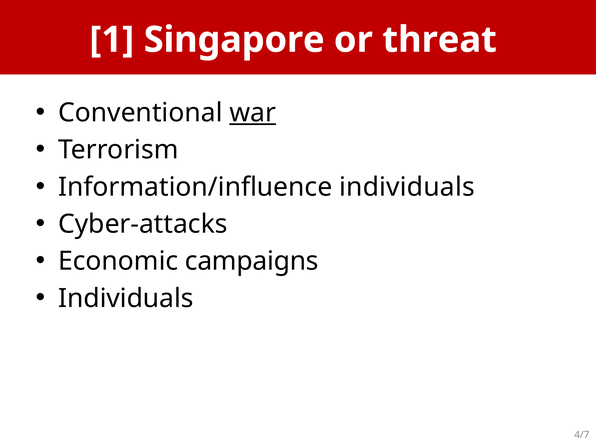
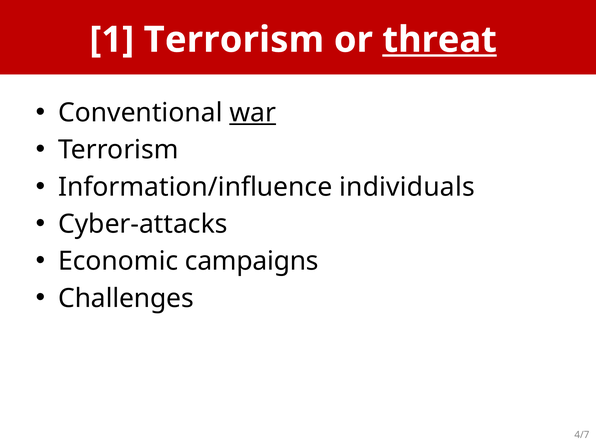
1 Singapore: Singapore -> Terrorism (234, 40)
threat underline: none -> present (440, 40)
Individuals: Individuals -> Challenges (126, 298)
